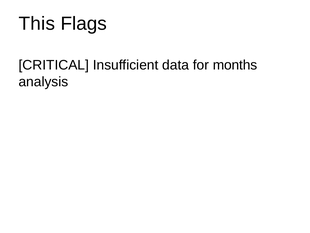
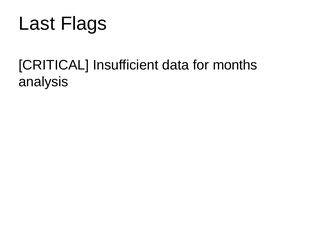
This: This -> Last (37, 24)
